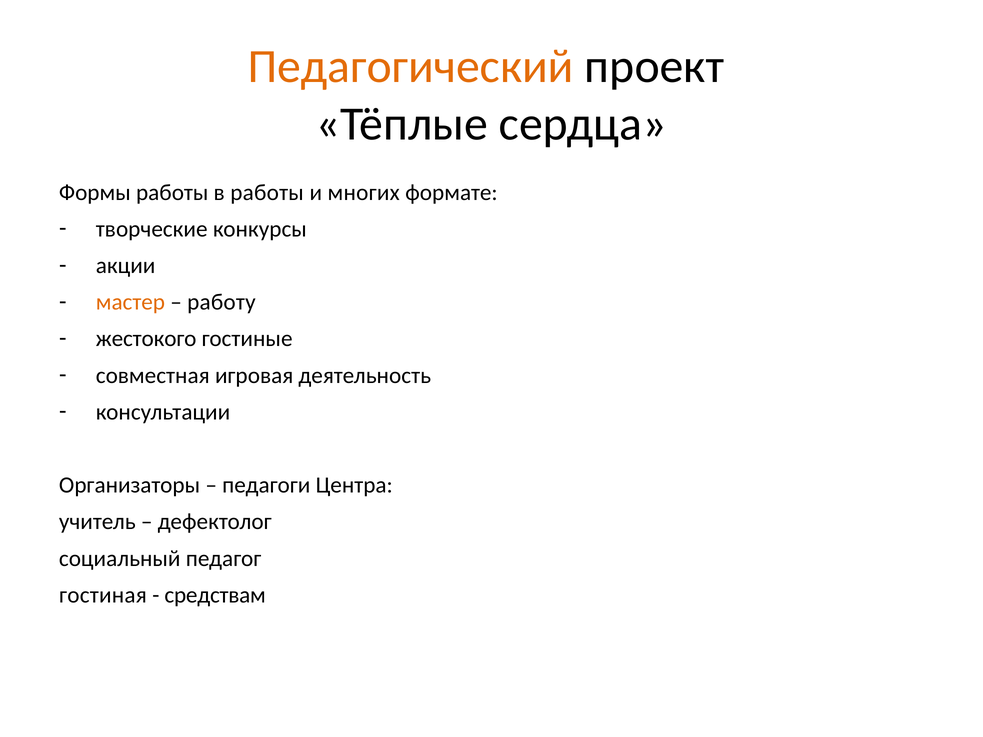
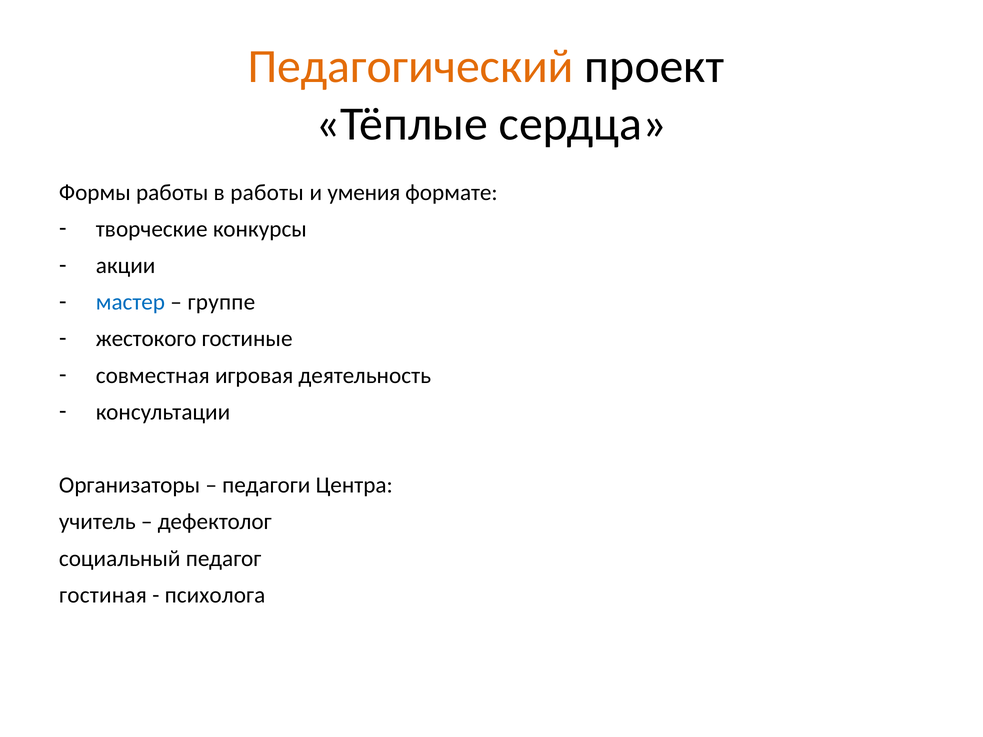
многих: многих -> умения (364, 192)
мастер colour: orange -> blue (130, 302)
работу: работу -> группе (221, 302)
средствам: средствам -> психолога (215, 595)
